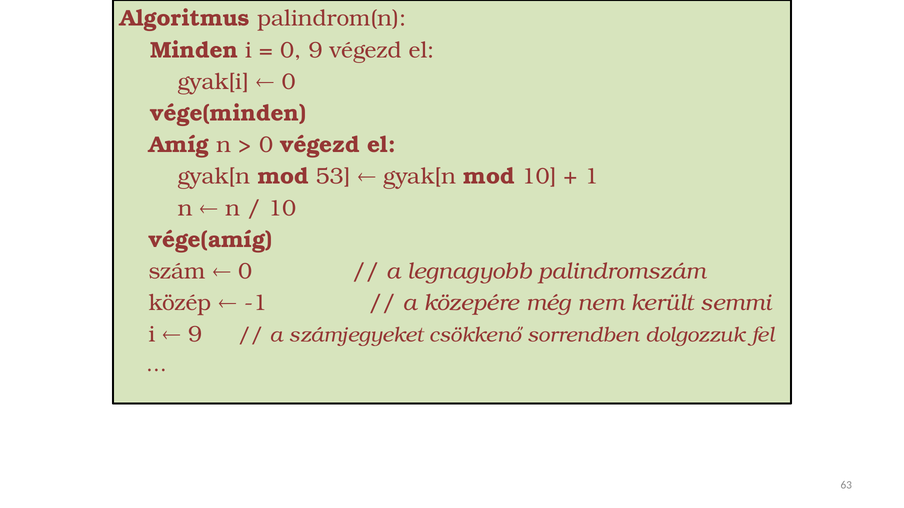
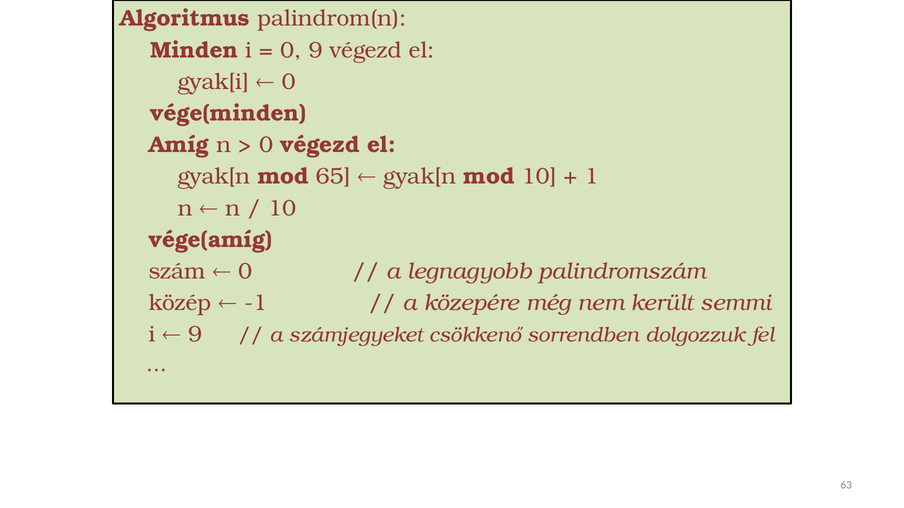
53: 53 -> 65 (333, 177)
